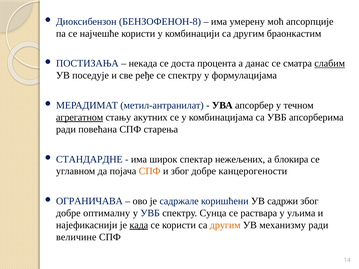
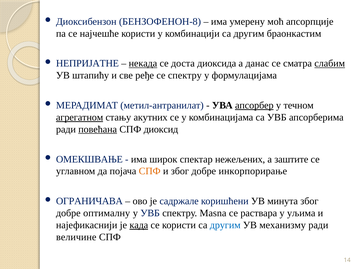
ПОСТИЗАЊА: ПОСТИЗАЊА -> НЕПРИЈАТНЕ (87, 63)
некада underline: none -> present (143, 63)
процента: процента -> диоксида (217, 63)
поседује: поседује -> штапићу (91, 75)
апсорбер underline: none -> present (254, 105)
повећана underline: none -> present (98, 129)
старења: старења -> диоксид (161, 129)
СТАНДАРДНЕ: СТАНДАРДНЕ -> ОМЕКШВАЊЕ (89, 159)
блокира: блокира -> заштите (291, 159)
канцерогености: канцерогености -> инкорпорирање (253, 171)
садржи: садржи -> минута (283, 201)
Сунца: Сунца -> Masna (213, 213)
другим colour: orange -> blue (225, 225)
